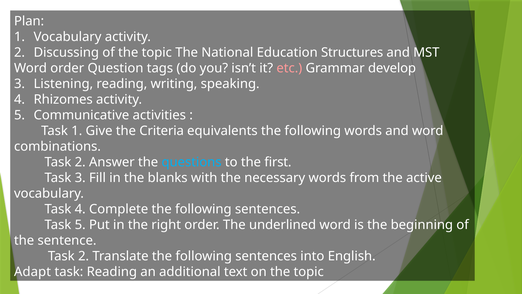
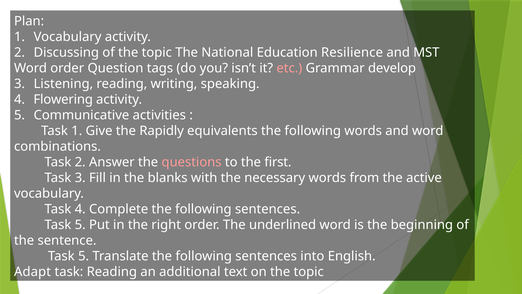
Structures: Structures -> Resilience (352, 52)
Rhizomes: Rhizomes -> Flowering (63, 99)
Criteria: Criteria -> Rapidly (162, 131)
questions colour: light blue -> pink (192, 162)
2: 2 -> 5 (84, 256)
